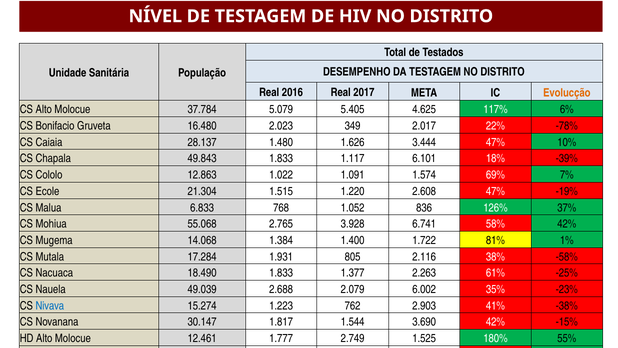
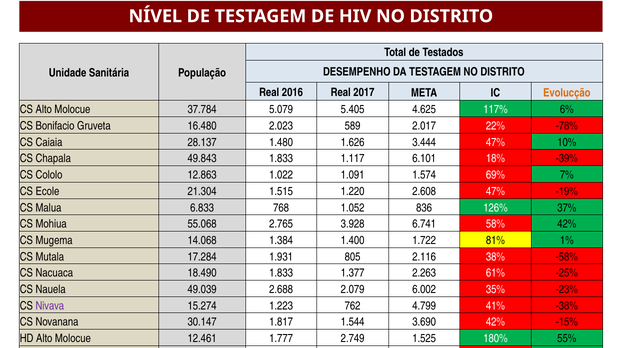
349: 349 -> 589 (353, 126)
Nivava colour: blue -> purple (50, 305)
2.903: 2.903 -> 4.799 (424, 305)
